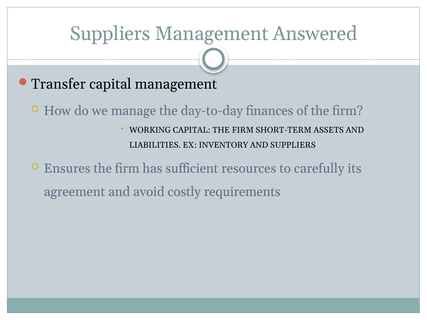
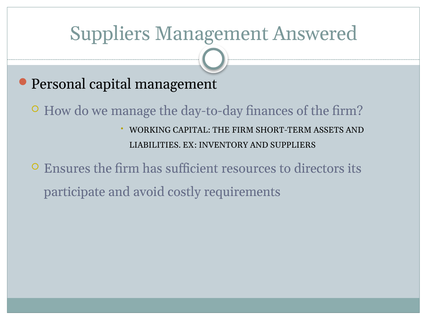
Transfer: Transfer -> Personal (58, 84)
carefully: carefully -> directors (319, 169)
agreement: agreement -> participate (75, 192)
